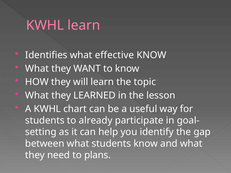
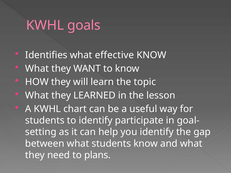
KWHL learn: learn -> goals (84, 25)
to already: already -> identify (96, 121)
